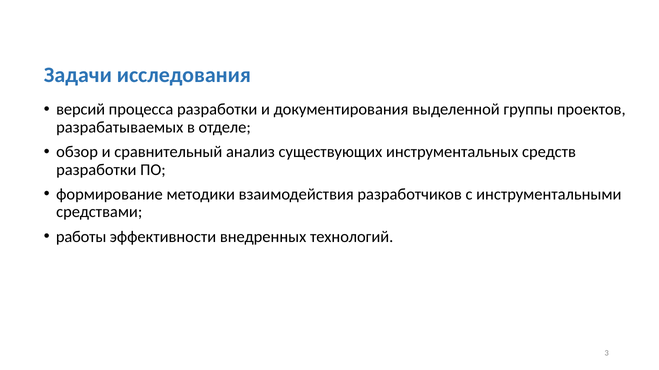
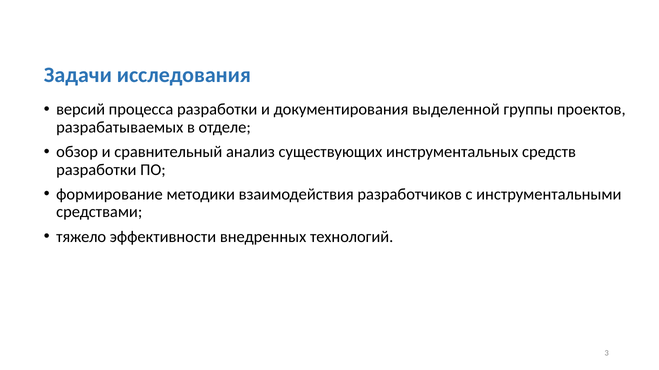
работы: работы -> тяжело (81, 237)
